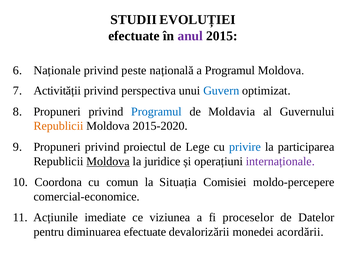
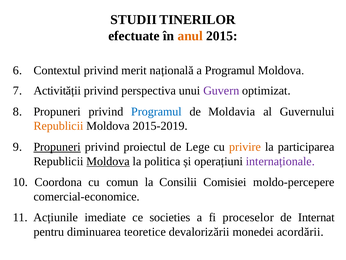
EVOLUȚIEI: EVOLUȚIEI -> TINERILOR (197, 20)
anul colour: purple -> orange (190, 36)
Naționale: Naționale -> Contextul (57, 70)
peste: peste -> merit (134, 70)
Guvern colour: blue -> purple (221, 91)
2015-2020: 2015-2020 -> 2015-2019 (160, 126)
Propuneri underline: none -> present (57, 147)
privire colour: blue -> orange (245, 147)
juridice: juridice -> politica (162, 161)
Situația: Situația -> Consilii (178, 182)
viziunea: viziunea -> societies (170, 217)
Datelor: Datelor -> Internat (316, 217)
diminuarea efectuate: efectuate -> teoretice (145, 232)
